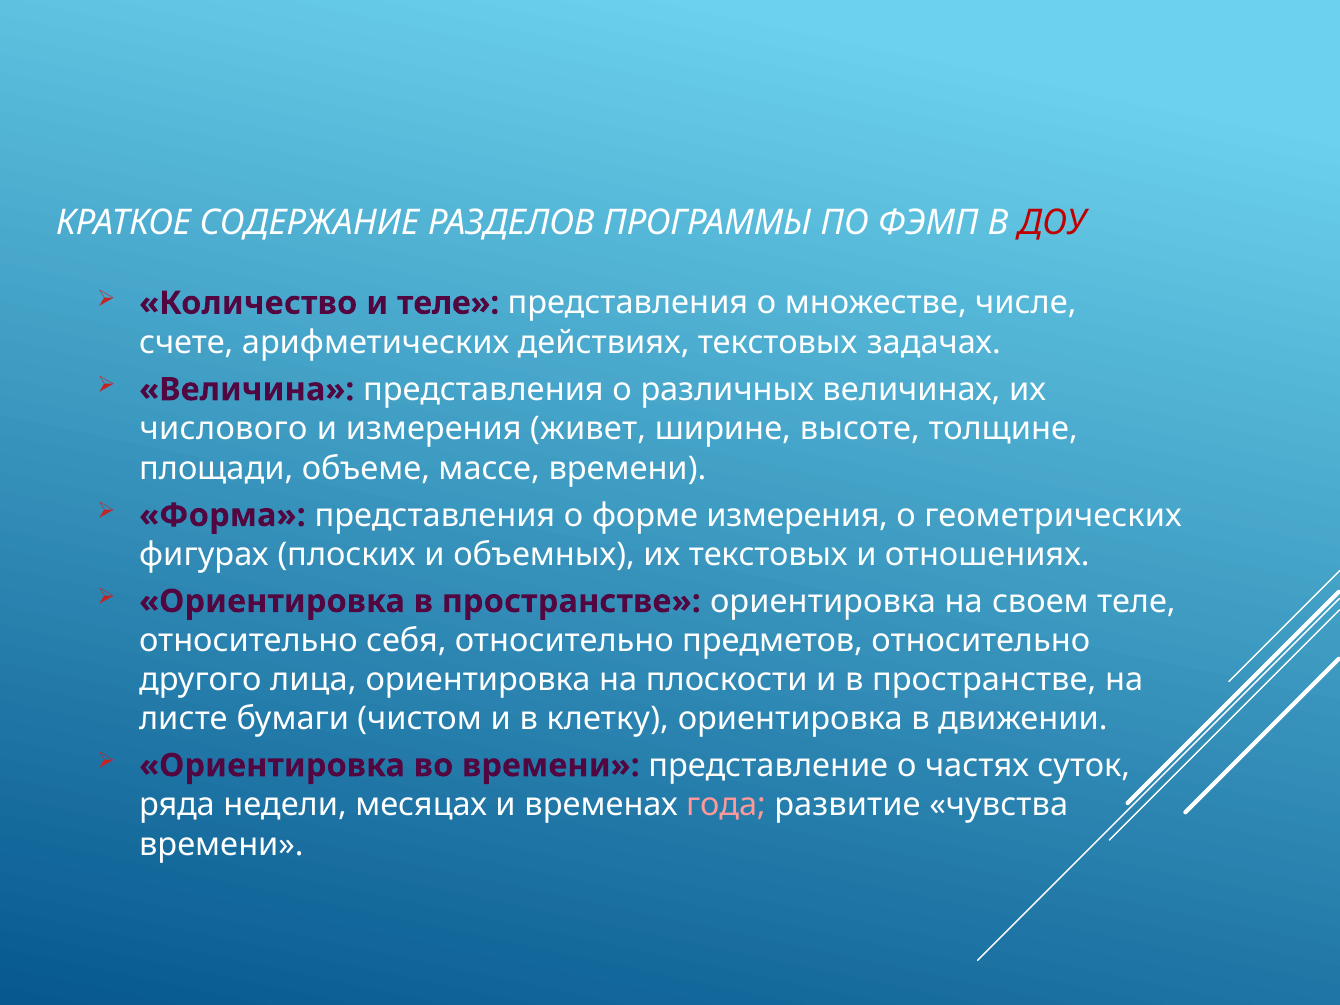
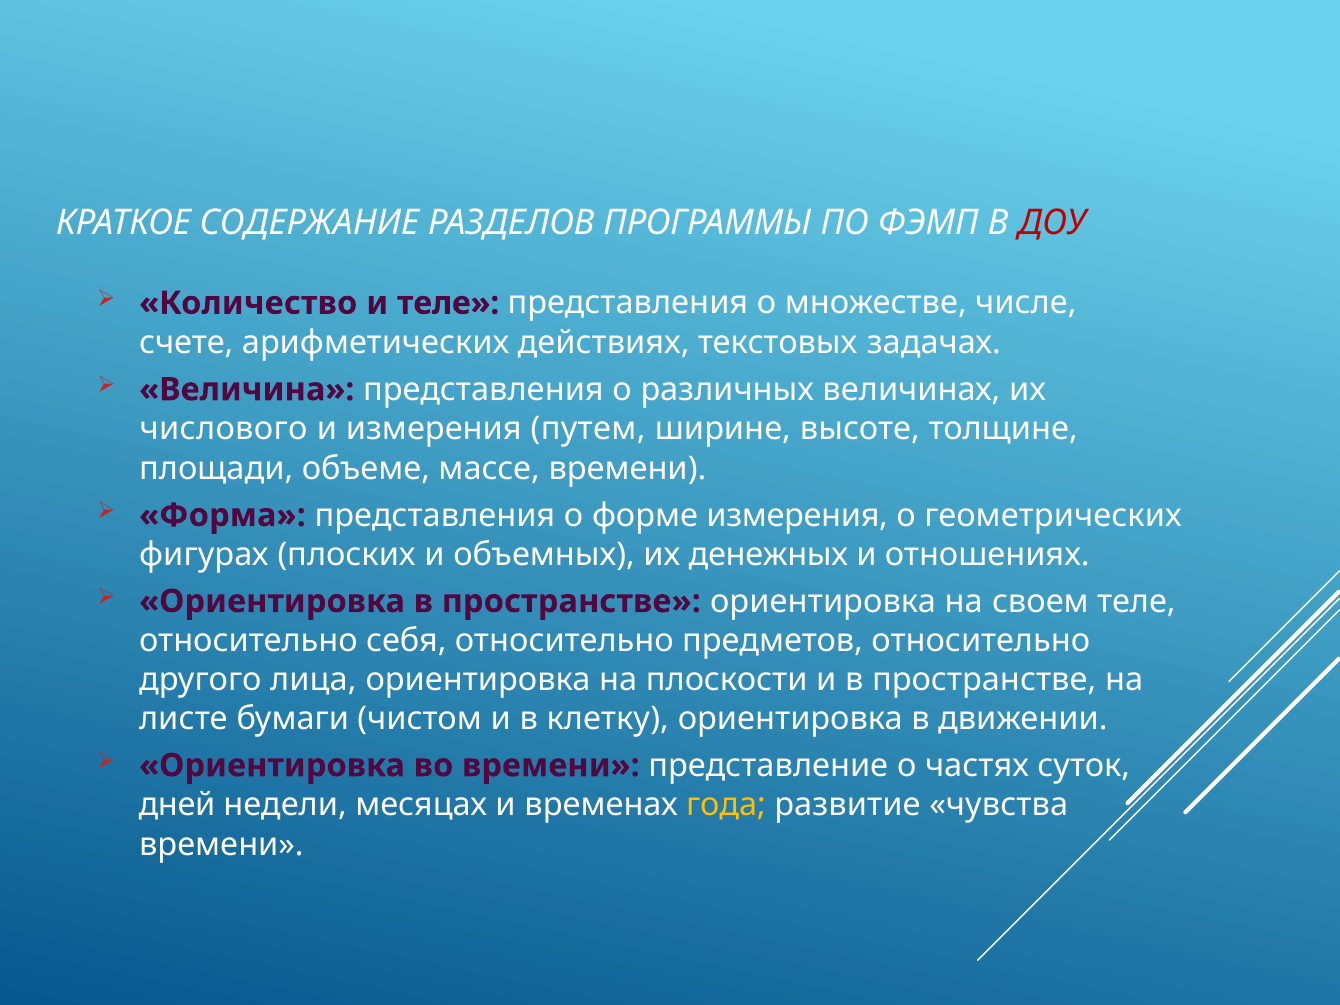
живет: живет -> путем (588, 429)
их текстовых: текстовых -> денежных (768, 555)
ряда: ряда -> дней (177, 805)
года colour: pink -> yellow (726, 805)
